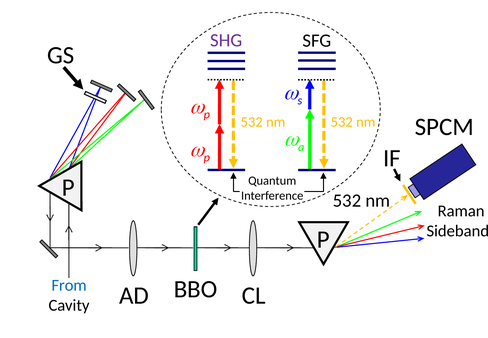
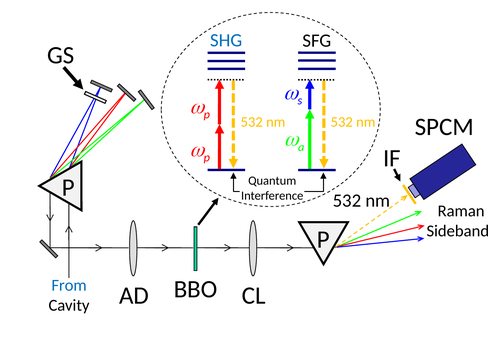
SHG colour: purple -> blue (226, 40)
